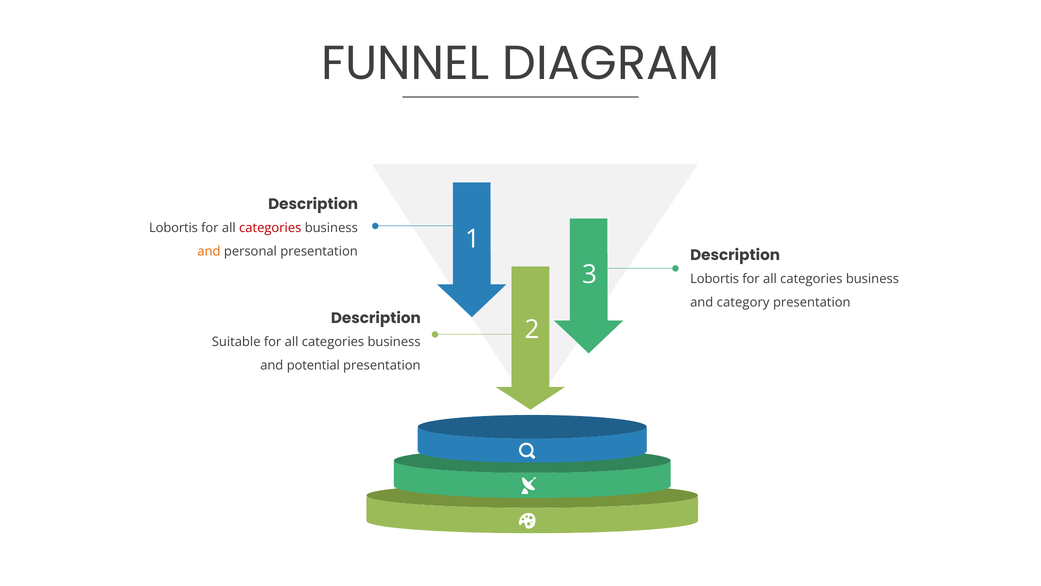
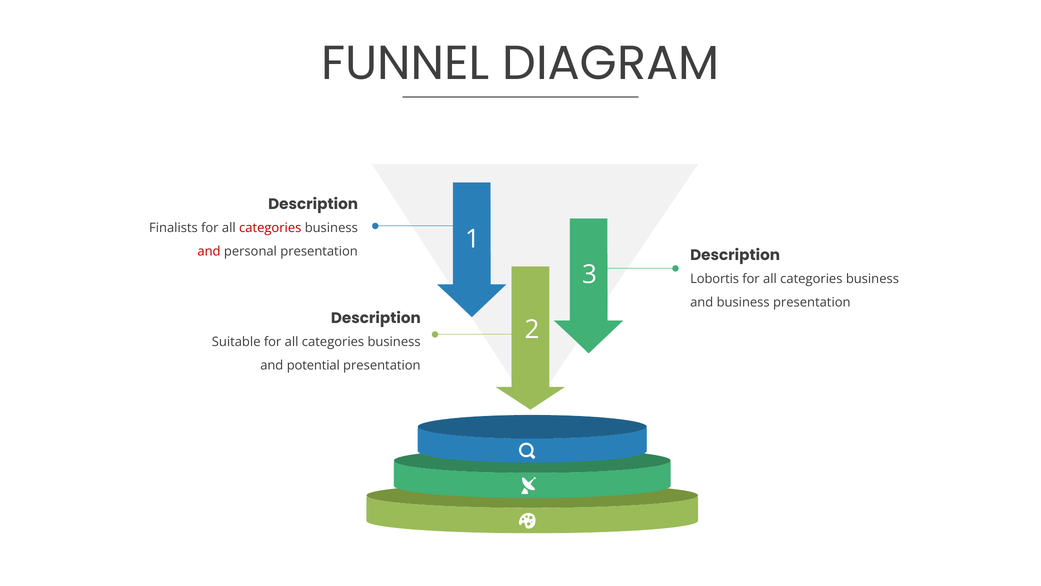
Lobortis: Lobortis -> Finalists (173, 228)
and colour: orange -> red (209, 251)
and category: category -> business (743, 302)
